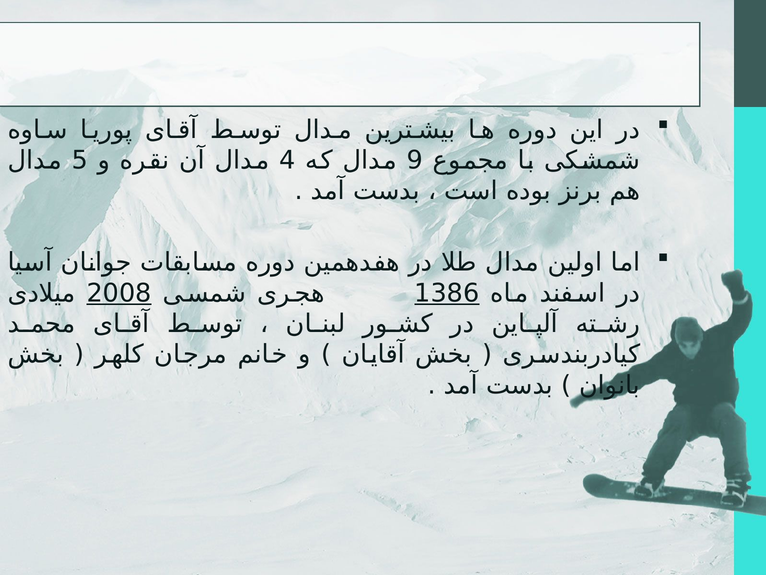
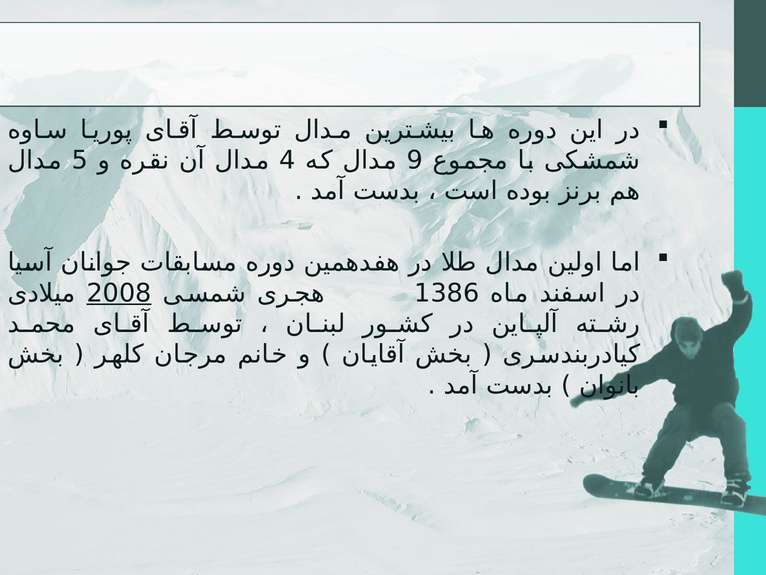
1386 underline: present -> none (447, 293)
